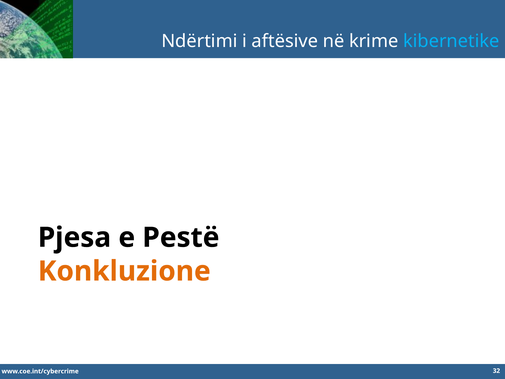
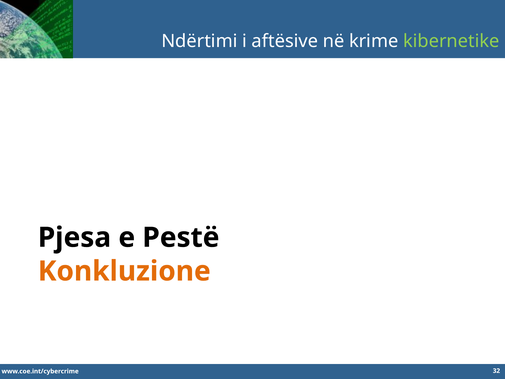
kibernetike colour: light blue -> light green (451, 41)
